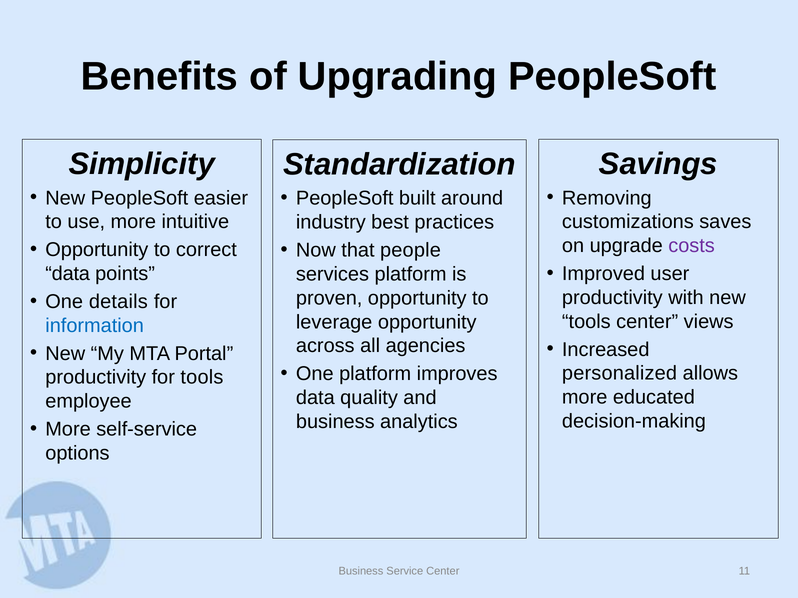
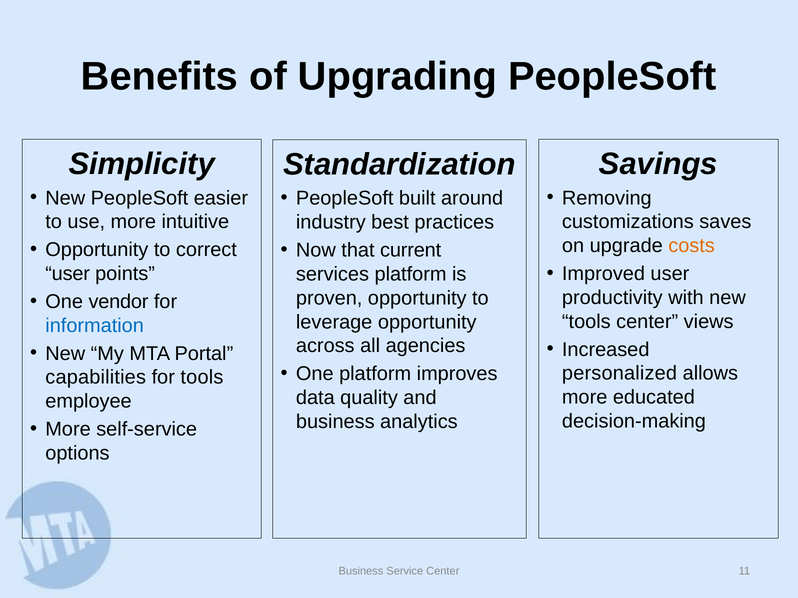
costs colour: purple -> orange (692, 246)
people: people -> current (411, 250)
data: data -> user (68, 274)
details: details -> vendor (119, 302)
productivity: productivity -> capabilities (96, 378)
